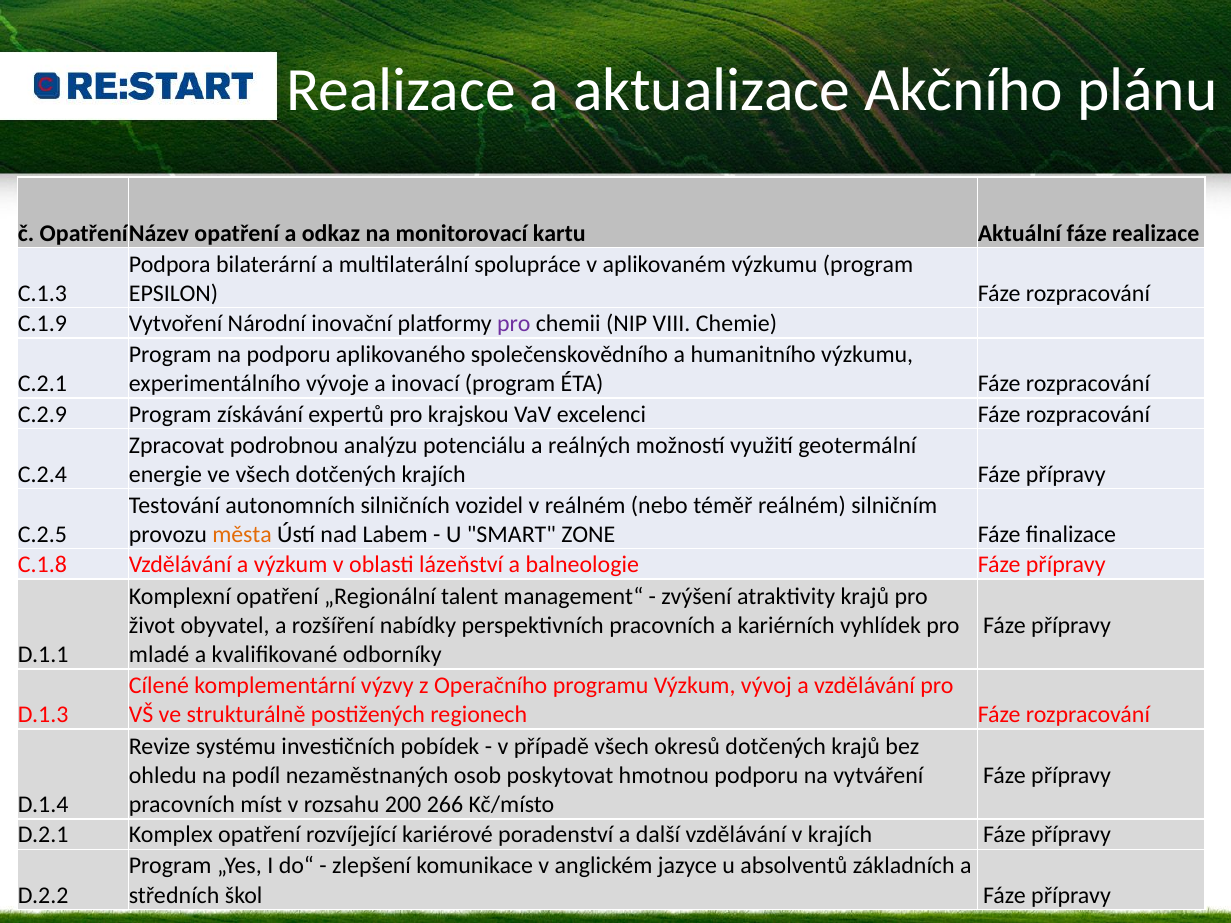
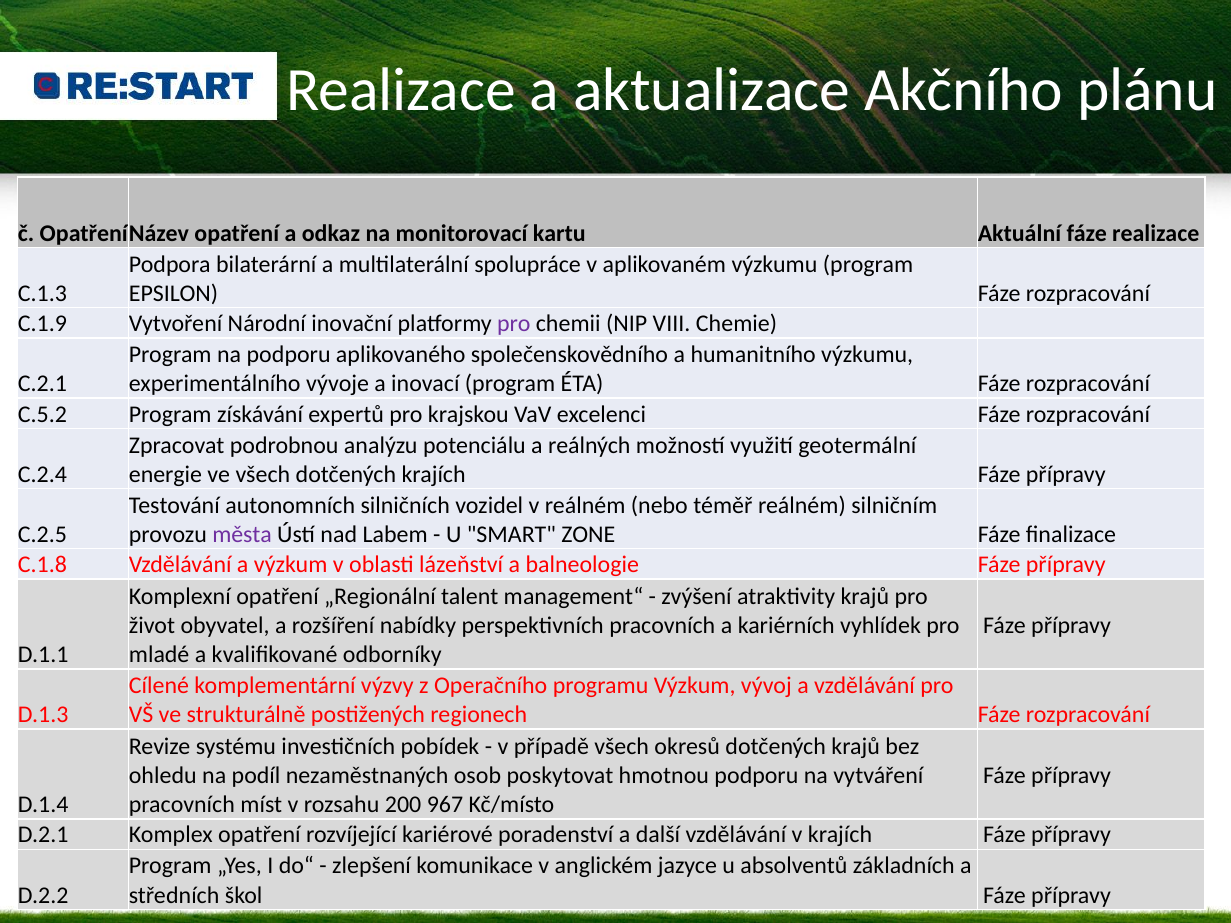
C.2.9: C.2.9 -> C.5.2 (42, 414)
města colour: orange -> purple (242, 535)
266: 266 -> 967 (445, 805)
